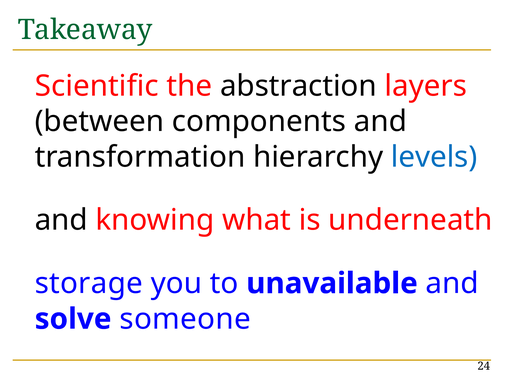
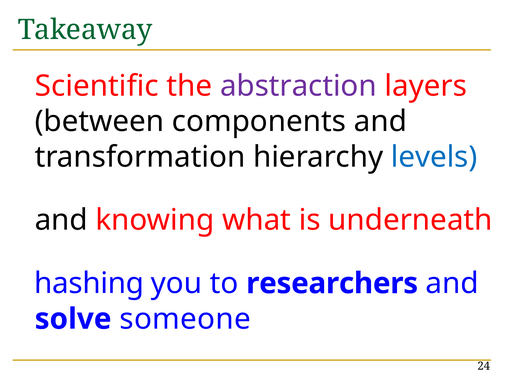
abstraction colour: black -> purple (298, 86)
storage: storage -> hashing (89, 283)
unavailable: unavailable -> researchers (332, 283)
